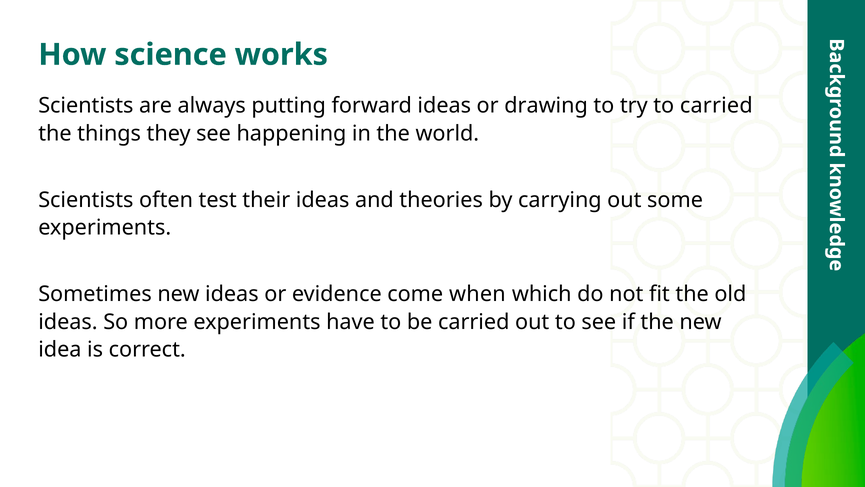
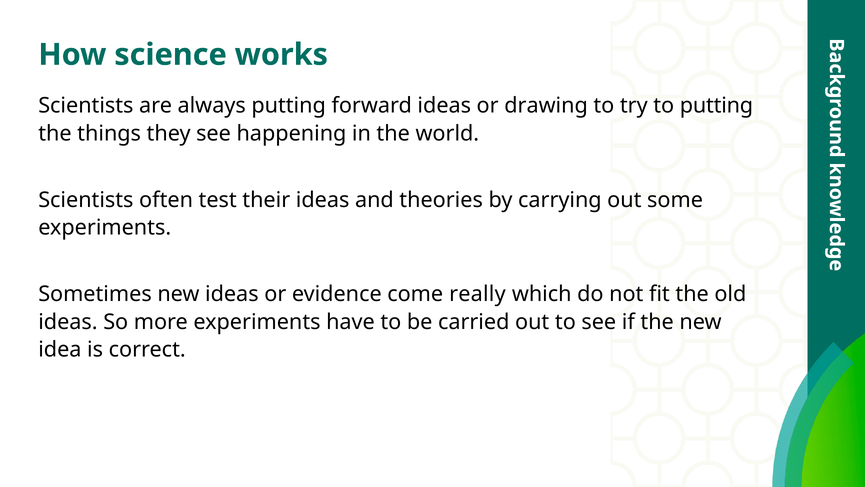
to carried: carried -> putting (717, 106)
when: when -> really (477, 294)
